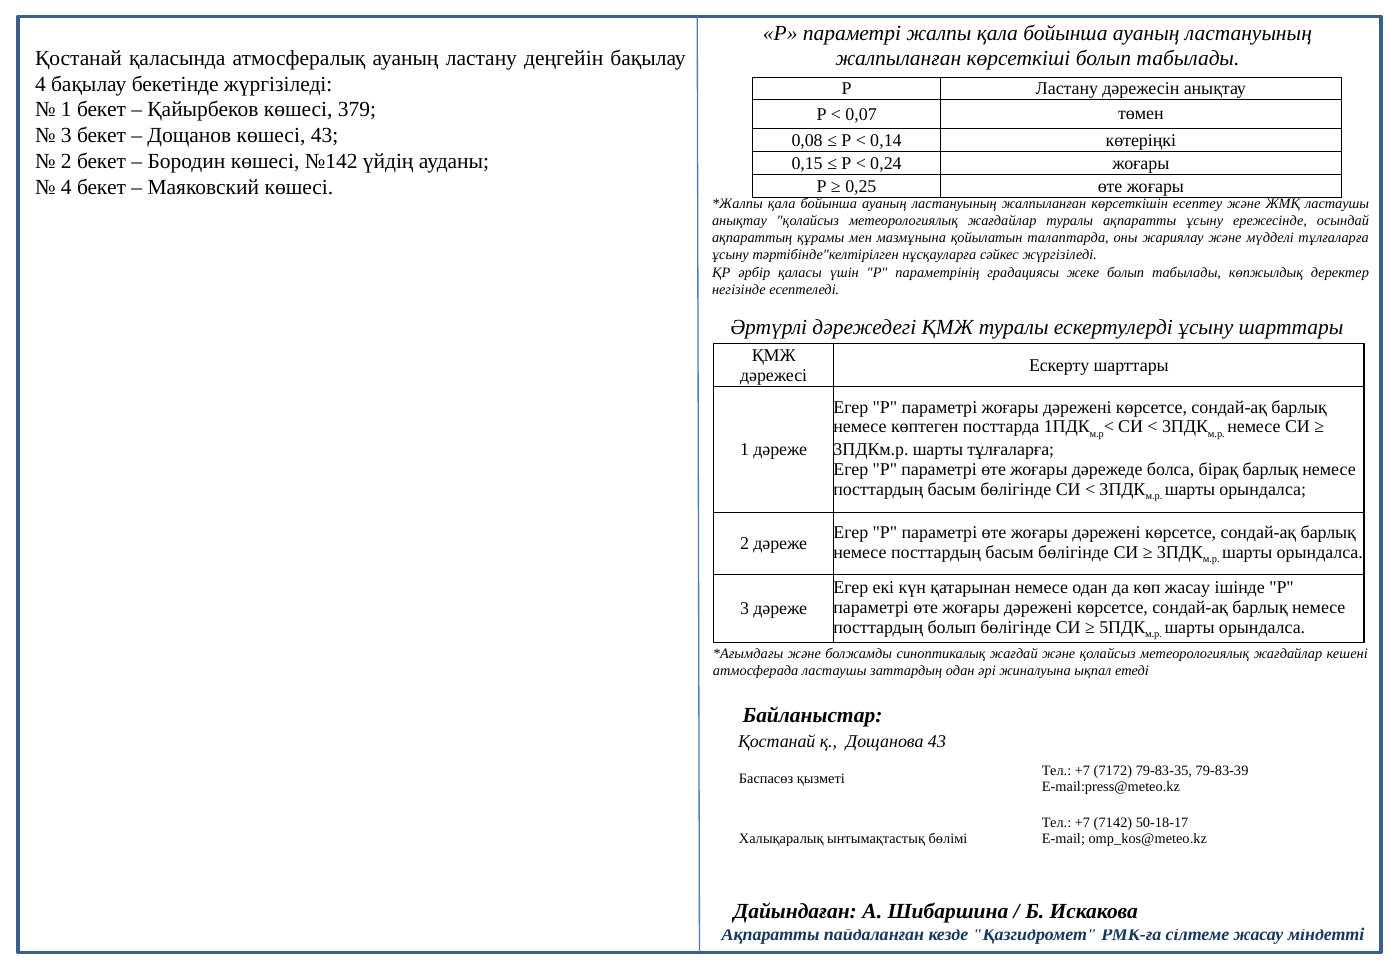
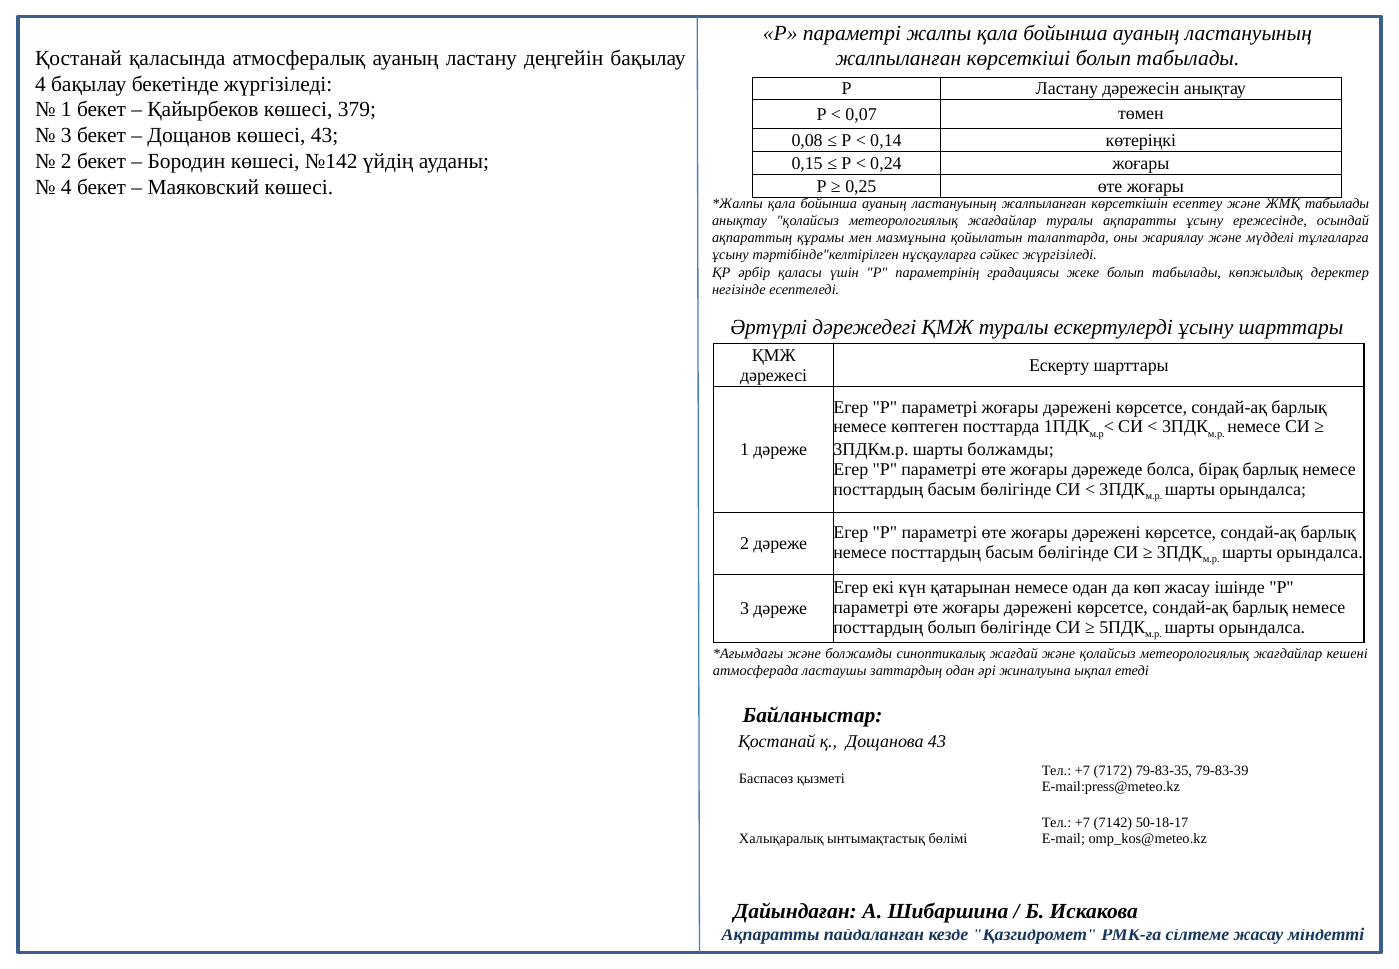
ЖМҚ ластаушы: ластаушы -> табылады (1337, 203)
шарты тұлғаларға: тұлғаларға -> болжамды (1011, 449)
